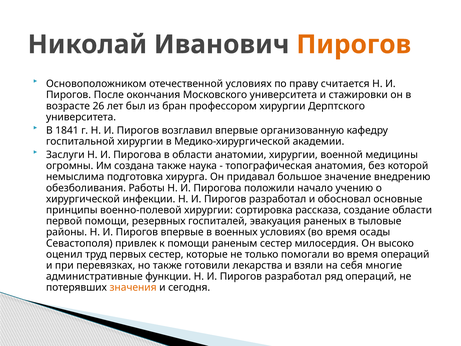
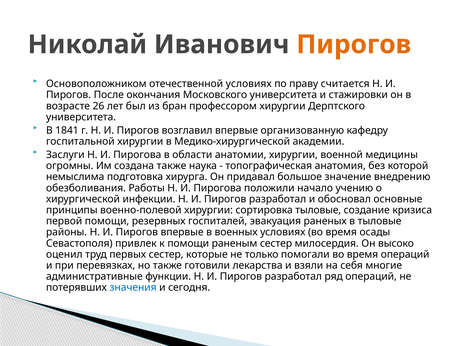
сортировка рассказа: рассказа -> тыловые (318, 210)
создание области: области -> кризиса (412, 210)
значения colour: orange -> blue (133, 287)
